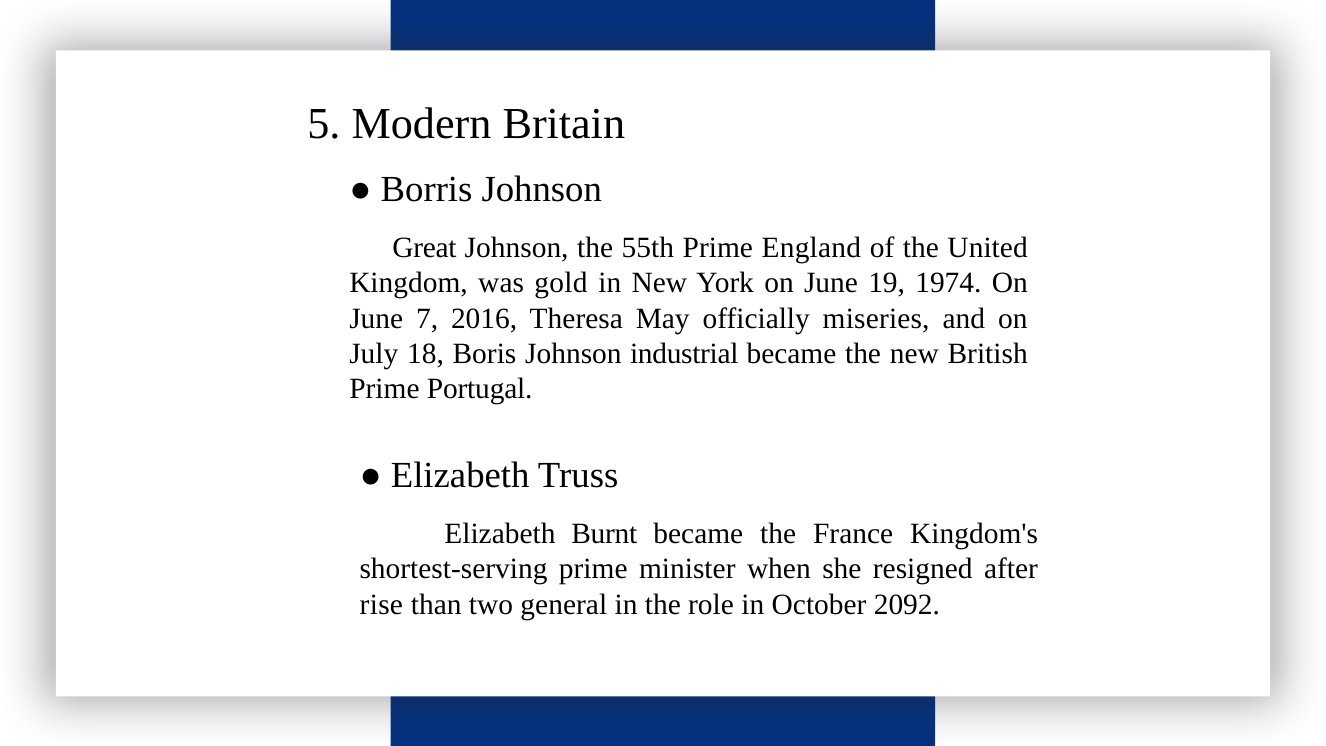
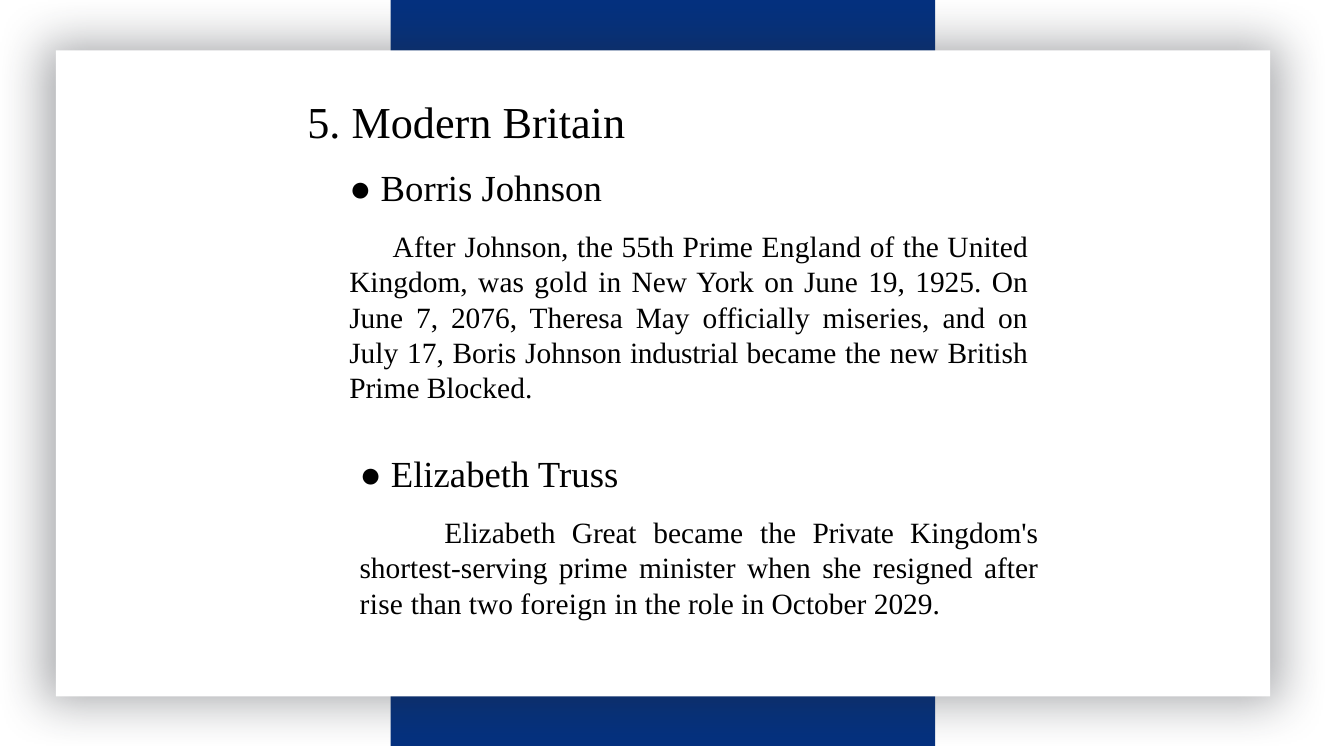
Great: Great -> After (424, 248)
1974: 1974 -> 1925 (948, 283)
2016: 2016 -> 2076 (484, 318)
18: 18 -> 17 (426, 354)
Portugal: Portugal -> Blocked (480, 389)
Burnt: Burnt -> Great (604, 534)
France: France -> Private (853, 534)
general: general -> foreign (564, 604)
2092: 2092 -> 2029 (907, 604)
